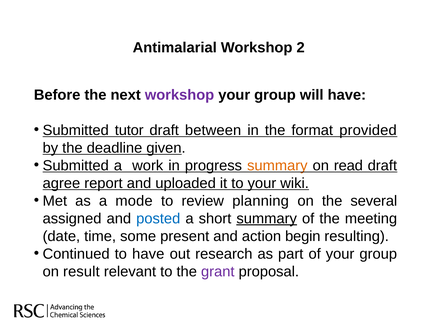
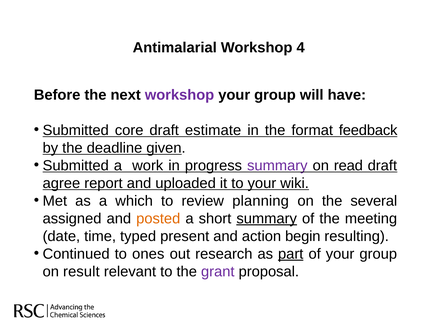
2: 2 -> 4 (301, 47)
tutor: tutor -> core (129, 130)
between: between -> estimate (213, 130)
provided: provided -> feedback (368, 130)
summary colour: orange -> purple (277, 165)
mode: mode -> which (134, 201)
posted colour: blue -> orange (158, 218)
some: some -> typed (138, 236)
to have: have -> ones (148, 254)
part underline: none -> present (291, 254)
